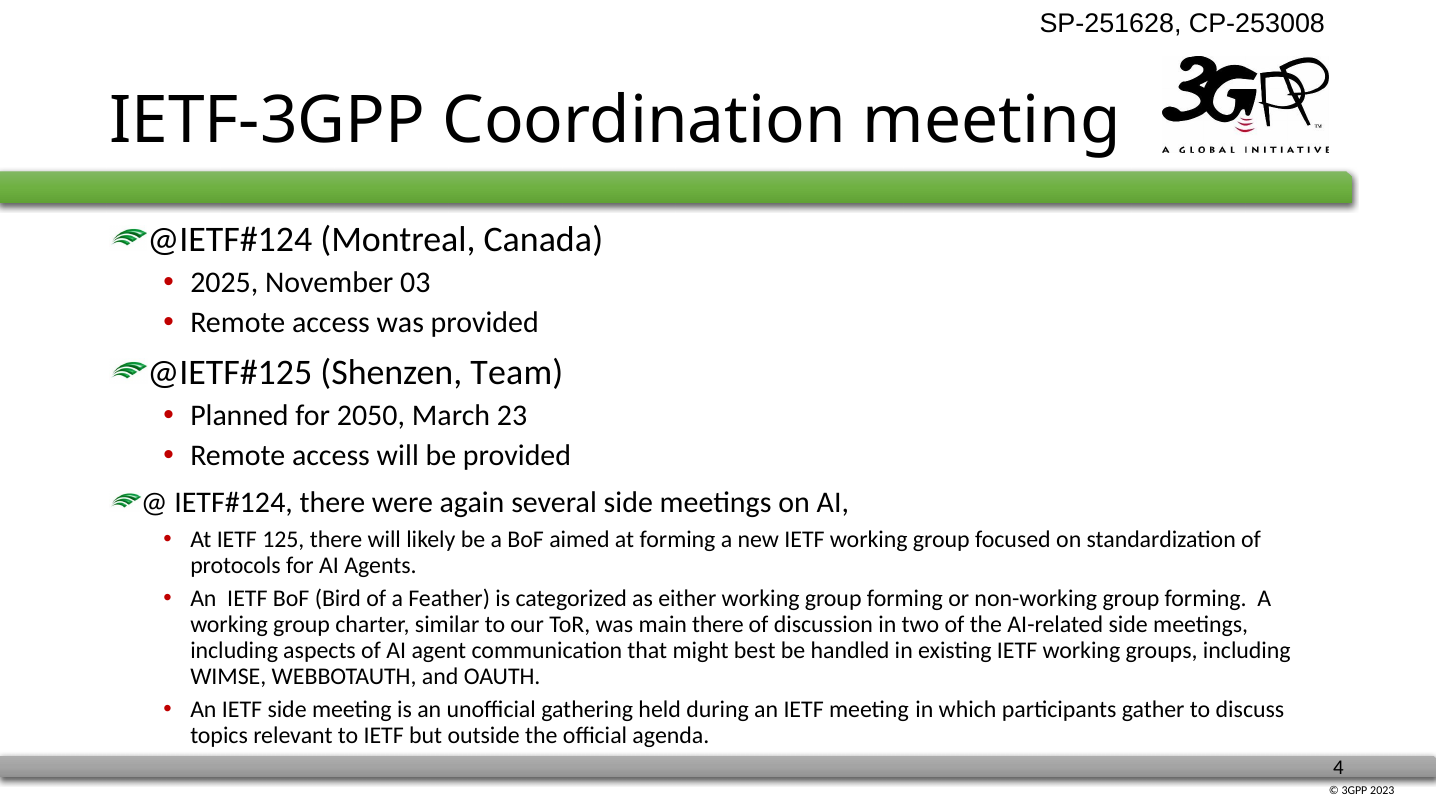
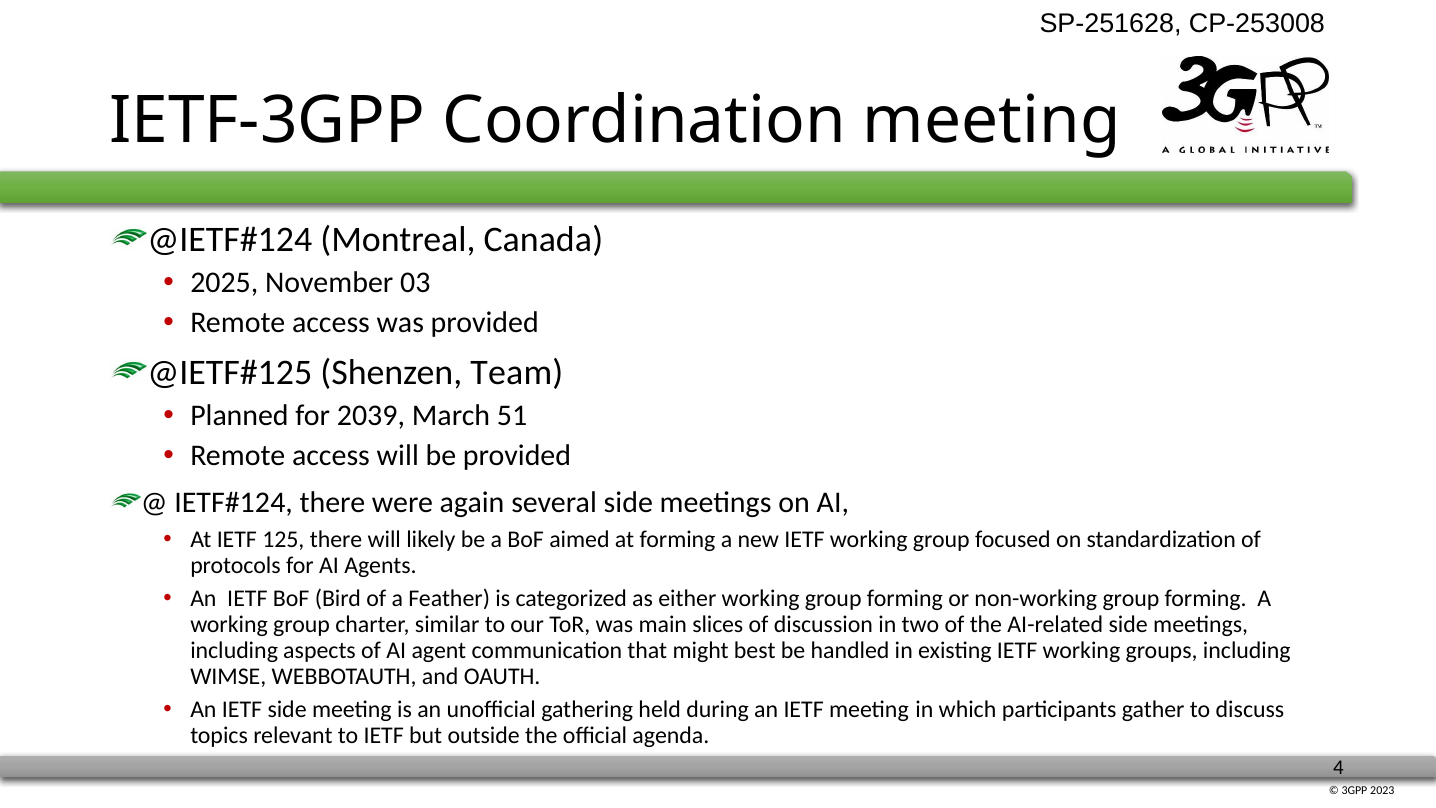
2050: 2050 -> 2039 (371, 416)
23: 23 -> 51 (512, 416)
main there: there -> slices (718, 624)
